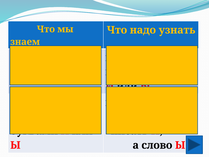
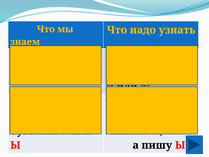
слово: слово -> пишу (157, 145)
